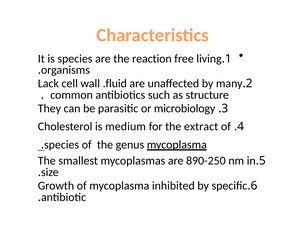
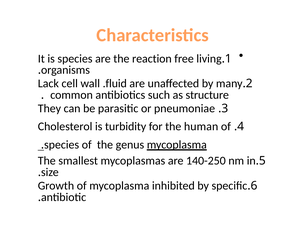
microbiology: microbiology -> pneumoniae (185, 108)
medium: medium -> turbidity (126, 126)
extract: extract -> human (201, 126)
890-250: 890-250 -> 140-250 (206, 161)
